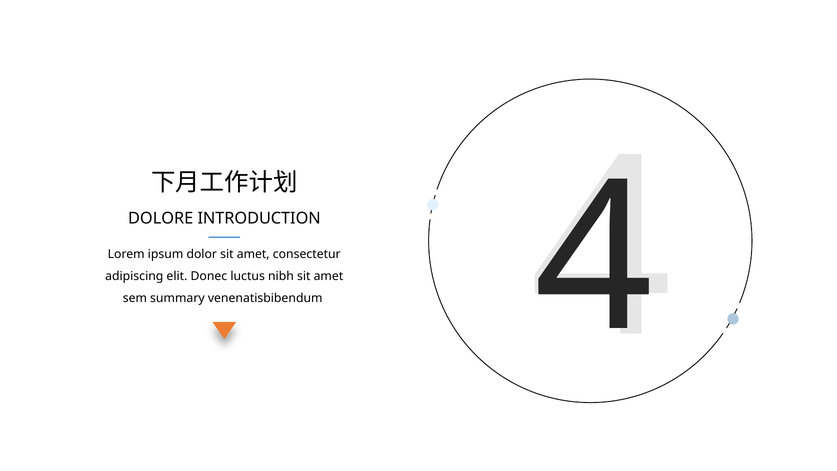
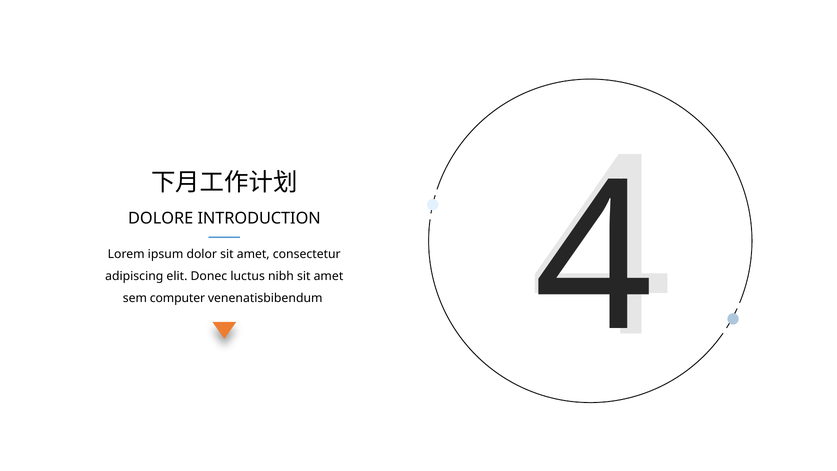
summary: summary -> computer (177, 298)
